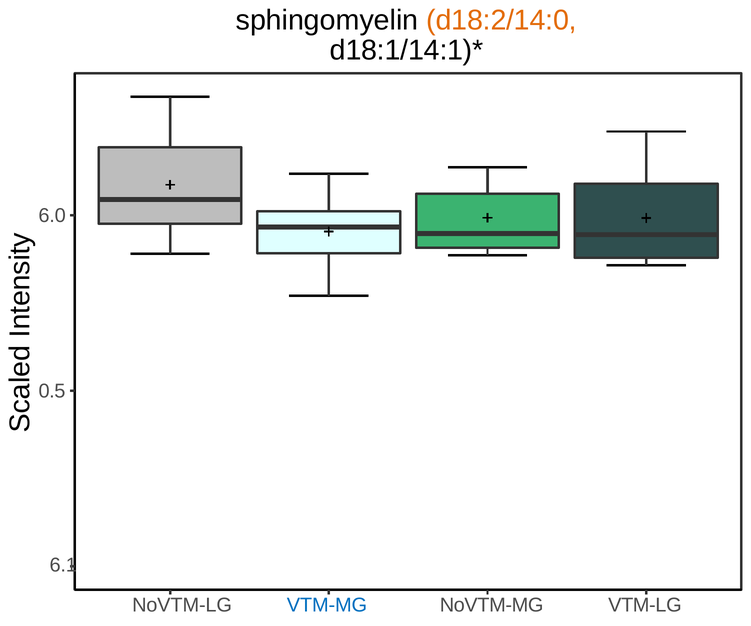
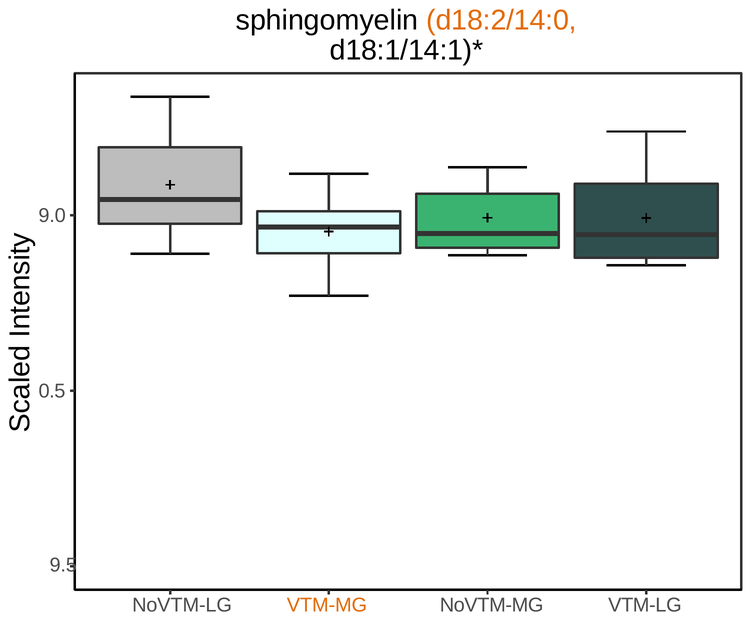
6.0: 6.0 -> 9.0 (52, 215)
6.1: 6.1 -> 9.5 (63, 565)
VTM-MG colour: blue -> orange (327, 605)
